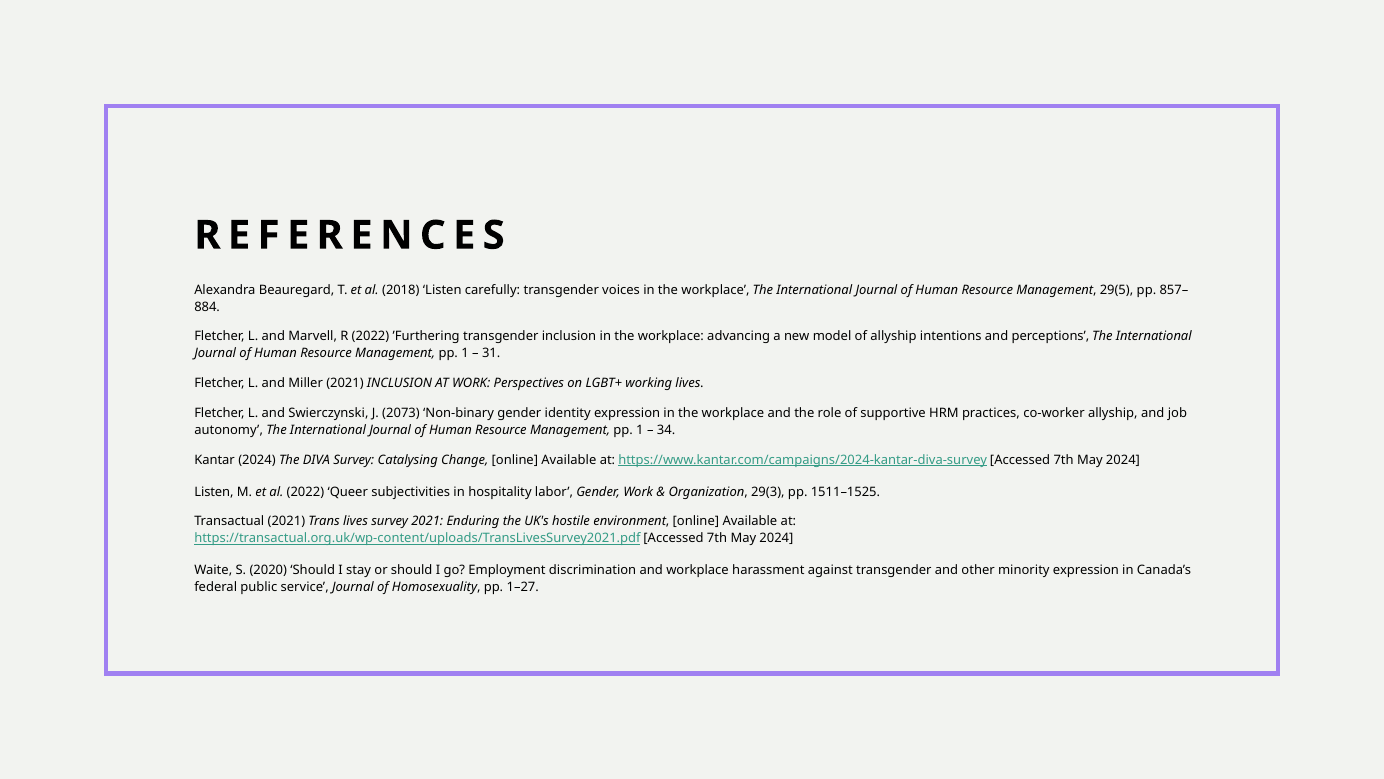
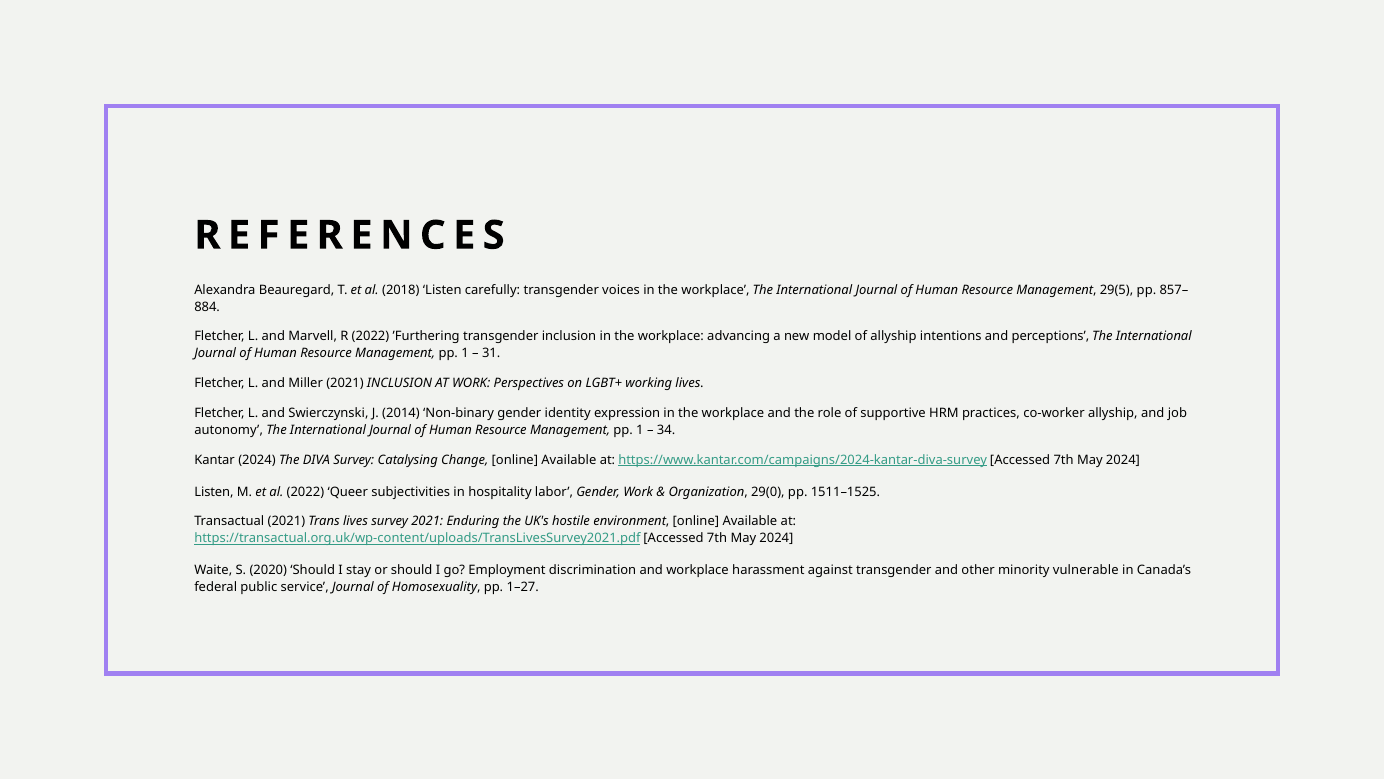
2073: 2073 -> 2014 (401, 413)
29(3: 29(3 -> 29(0 (768, 491)
minority expression: expression -> vulnerable (1086, 570)
